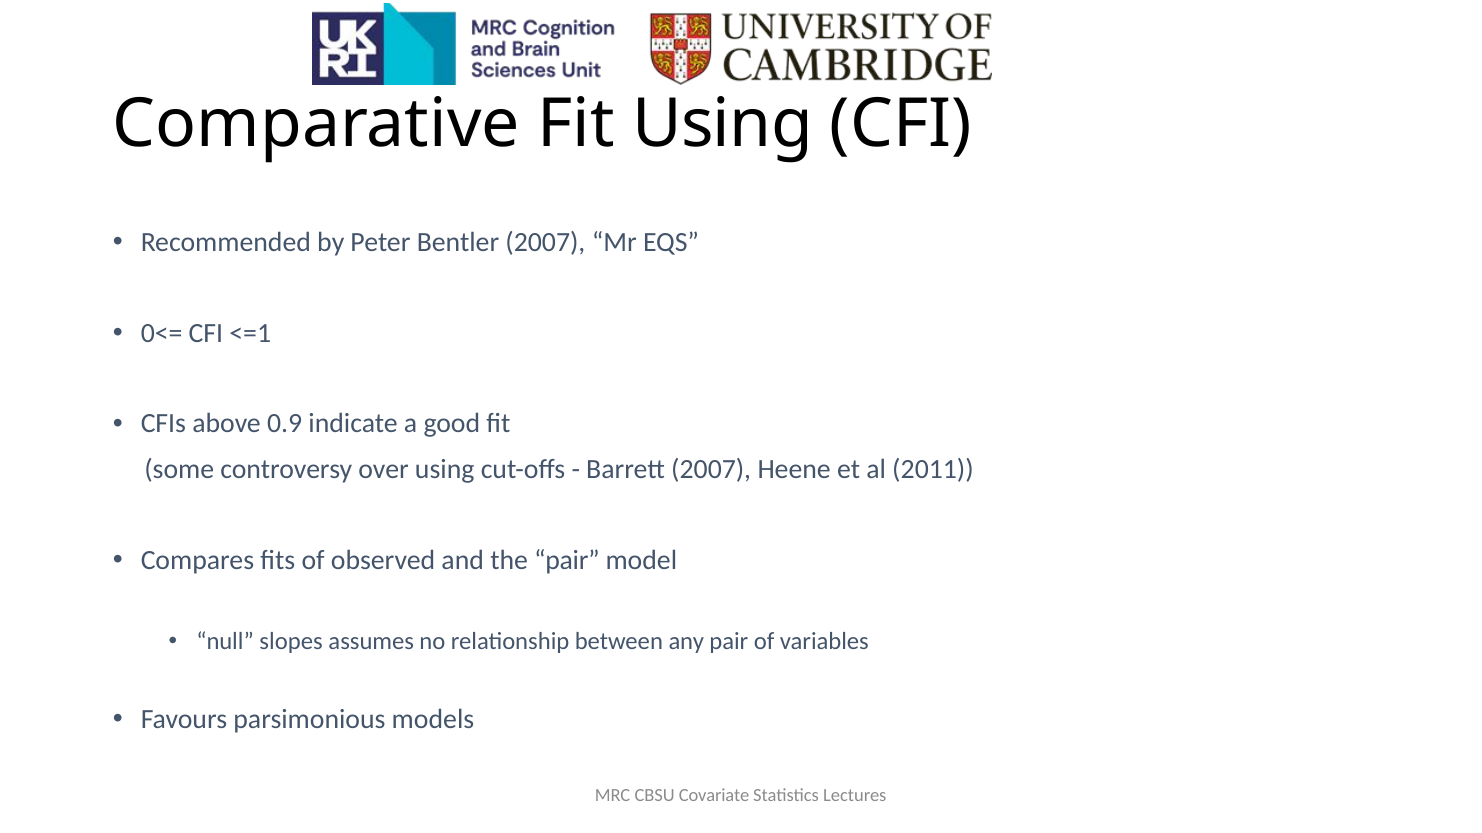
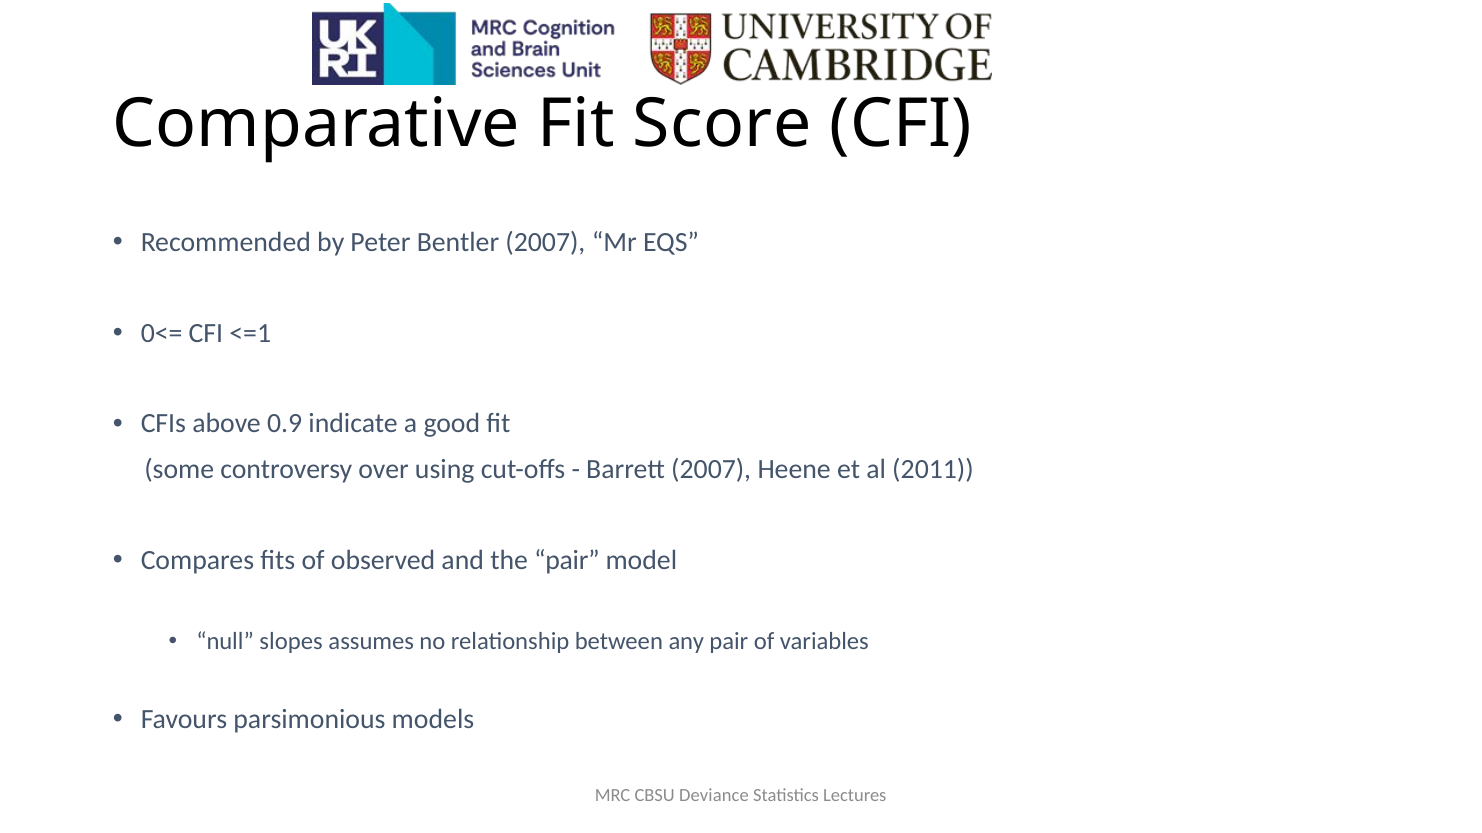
Fit Using: Using -> Score (722, 124)
Covariate: Covariate -> Deviance (714, 796)
